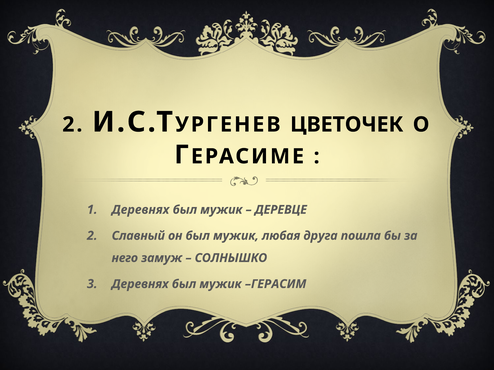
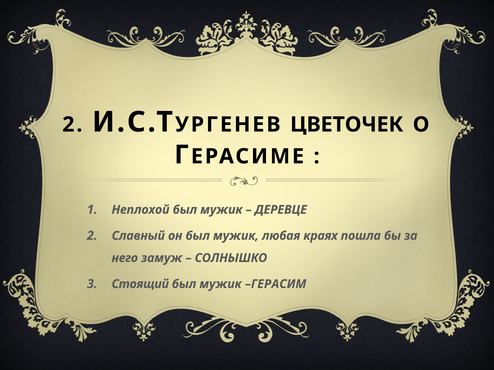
Деревнях: Деревнях -> Неплохой (141, 210)
друга: друга -> краях (321, 236)
Деревнях: Деревнях -> Стоящий (140, 284)
